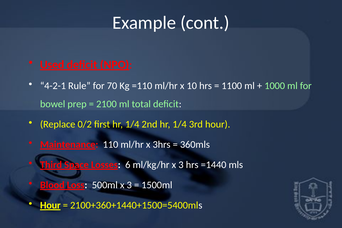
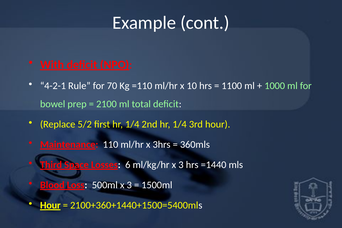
Used: Used -> With (52, 65)
0/2: 0/2 -> 5/2 (85, 124)
